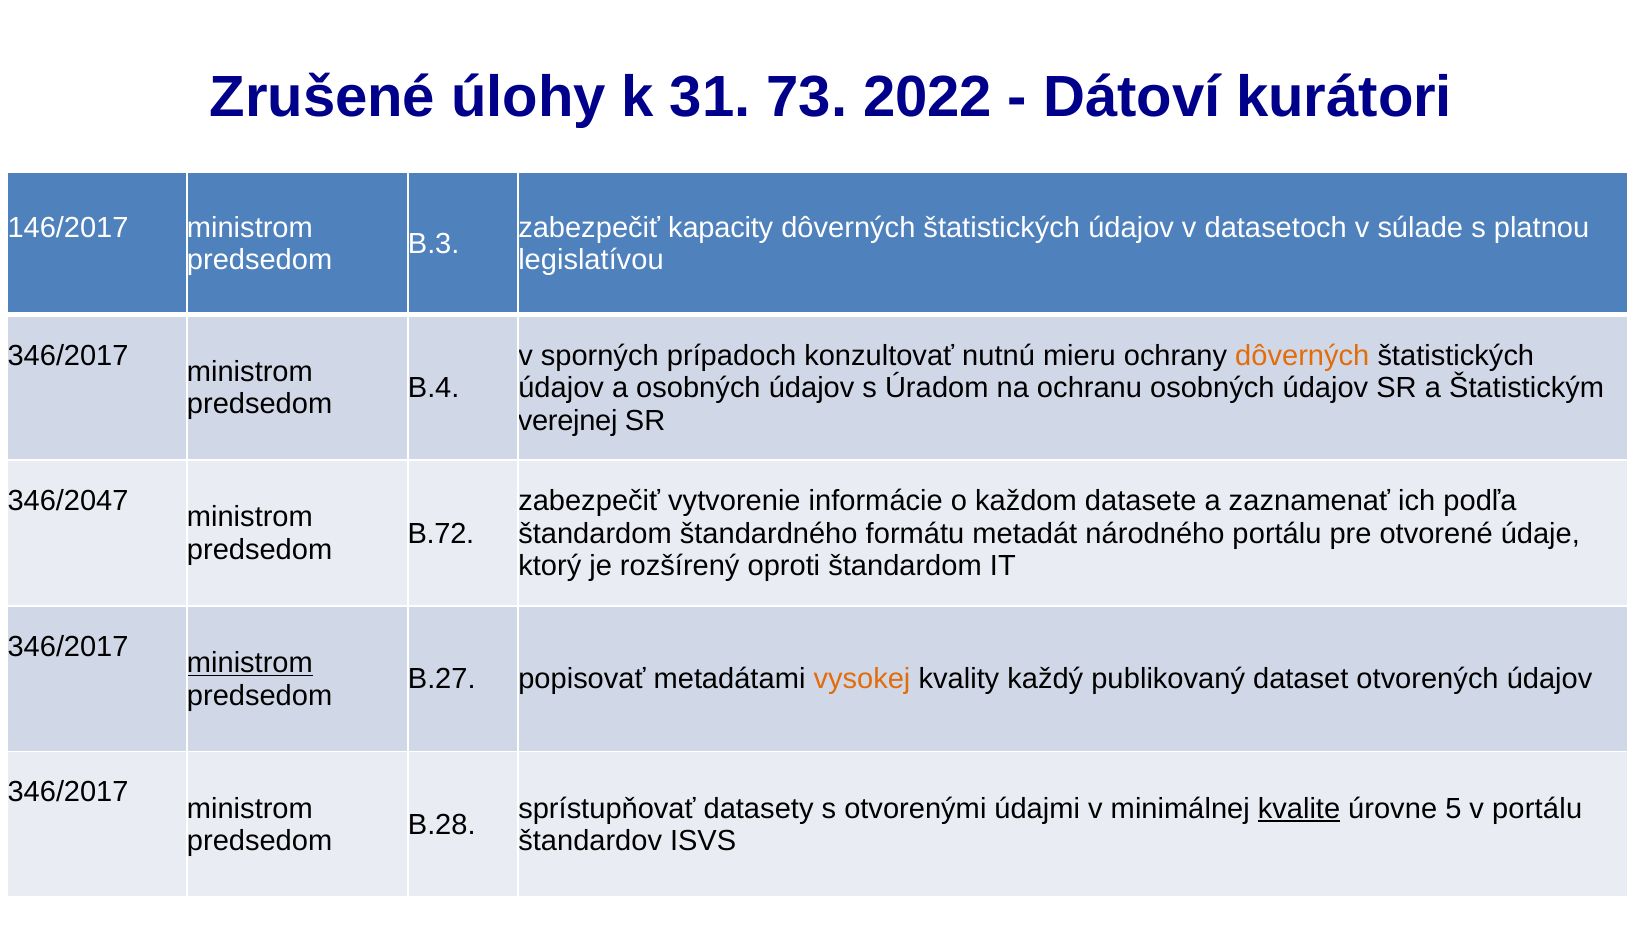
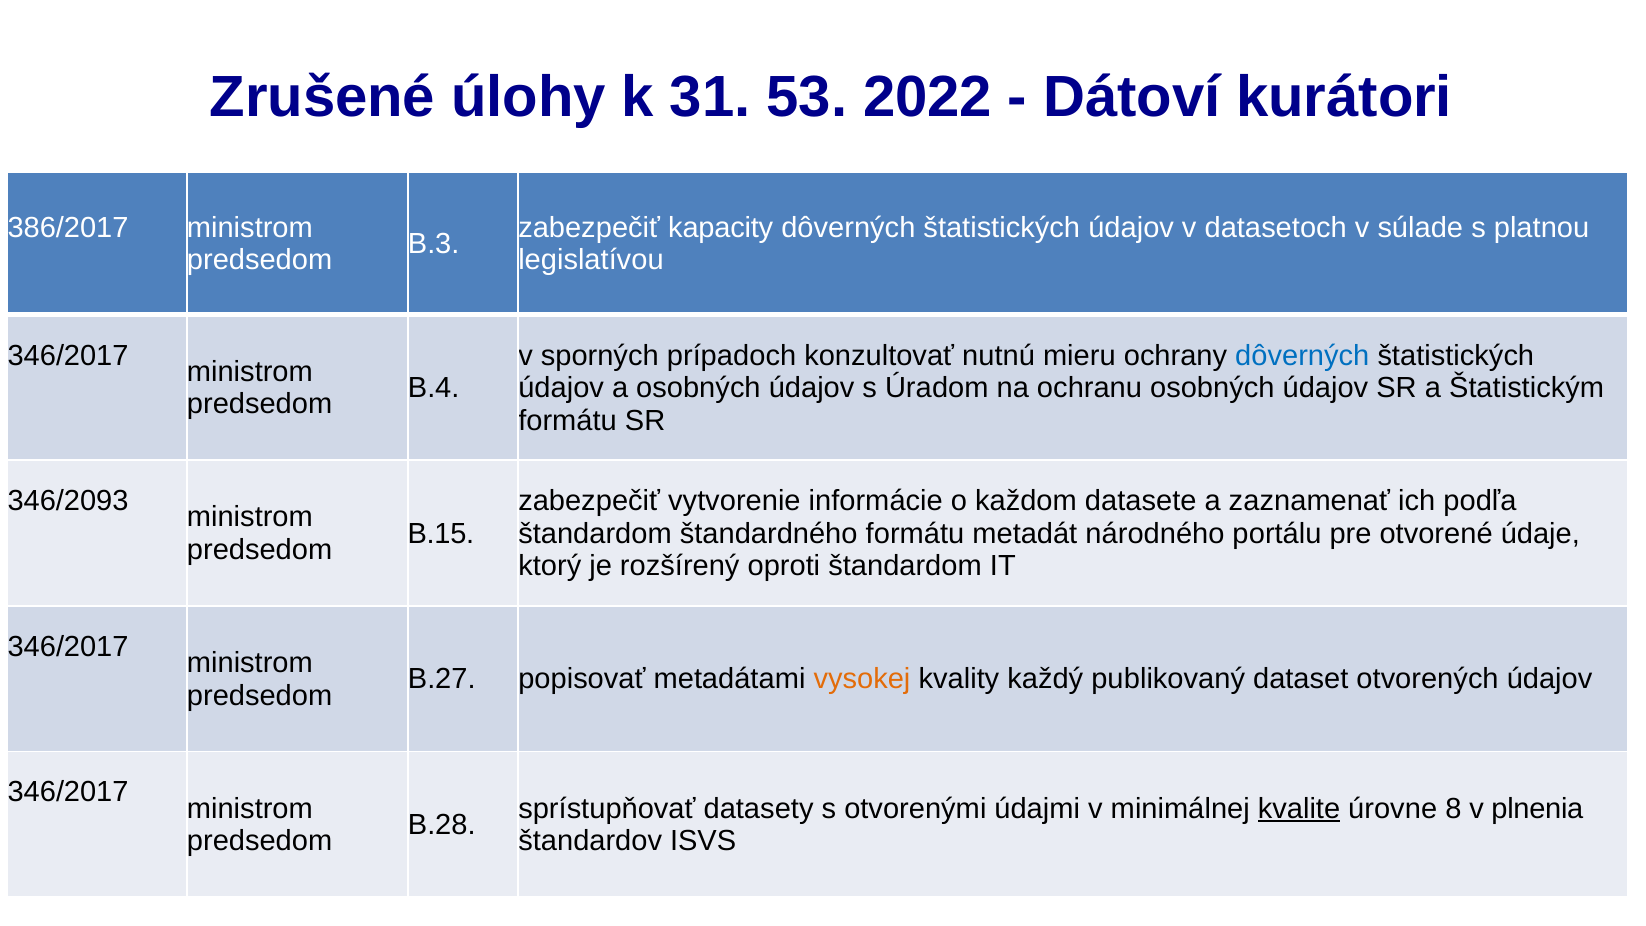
73: 73 -> 53 (807, 98)
146/2017: 146/2017 -> 386/2017 (68, 228)
dôverných colour: orange -> blue (1302, 355)
verejnej: verejnej -> formátu (568, 421)
346/2047: 346/2047 -> 346/2093 (68, 501)
B.72: B.72 -> B.15 (441, 534)
ministrom underline: present -> none (250, 663)
5: 5 -> 8 (1453, 808)
v portálu: portálu -> plnenia (1537, 808)
